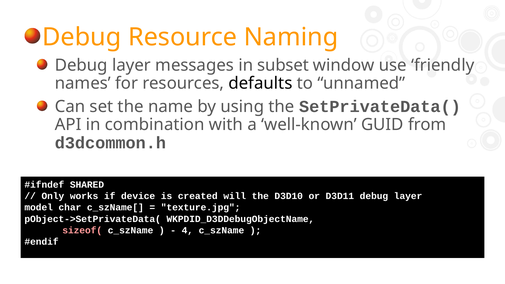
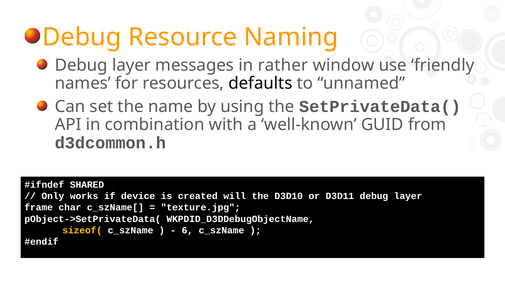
subset: subset -> rather (283, 65)
model: model -> frame (39, 208)
sizeof( colour: pink -> yellow (82, 230)
4: 4 -> 6 (187, 230)
